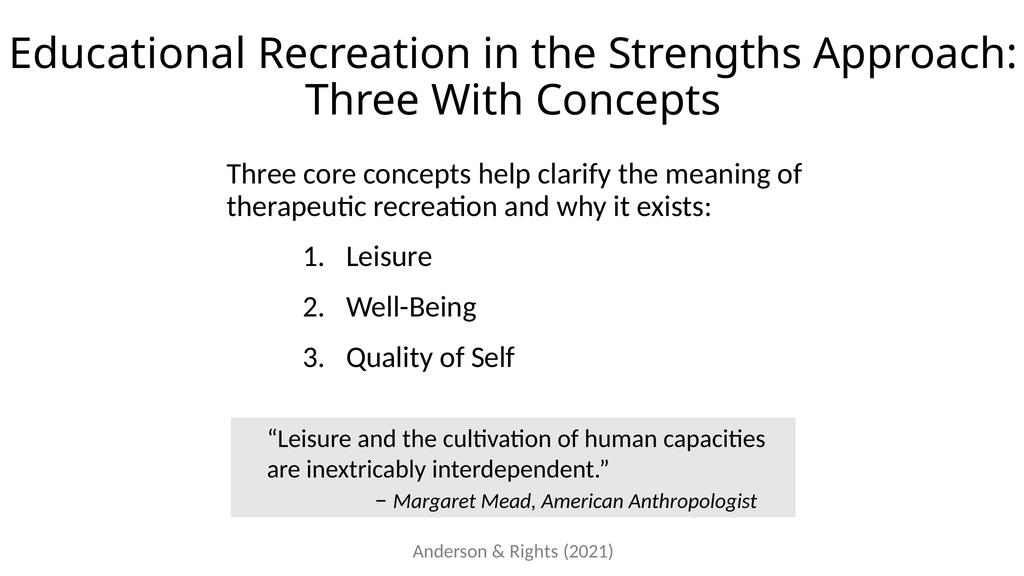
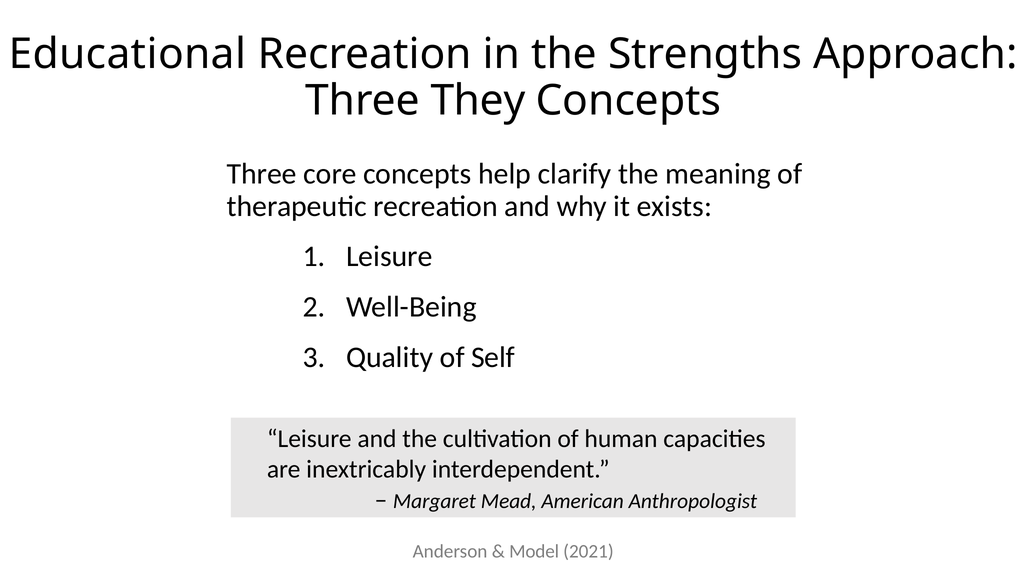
With: With -> They (478, 100)
Rights: Rights -> Model (534, 551)
